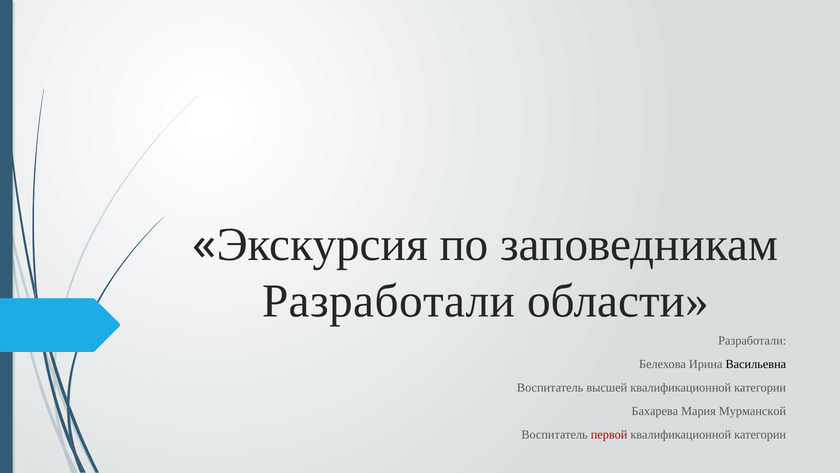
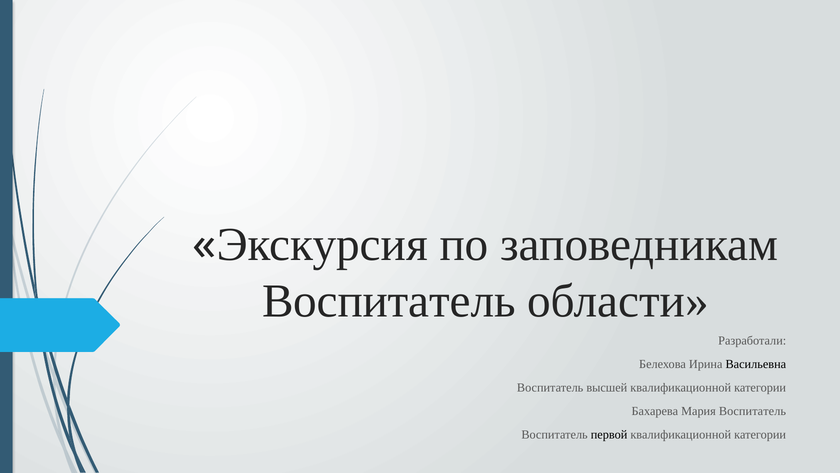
Разработали: Разработали -> Воспитатель (389, 301)
Мария Мурманской: Мурманской -> Воспитатель (752, 411)
первой colour: red -> black (609, 434)
